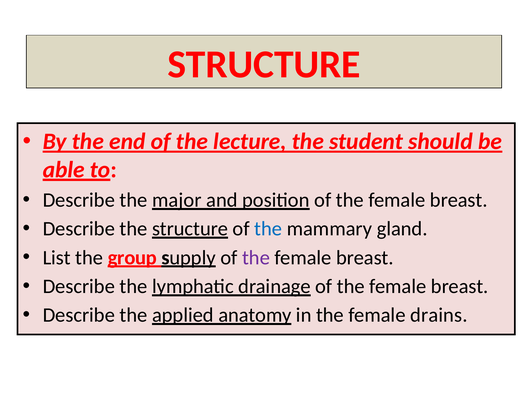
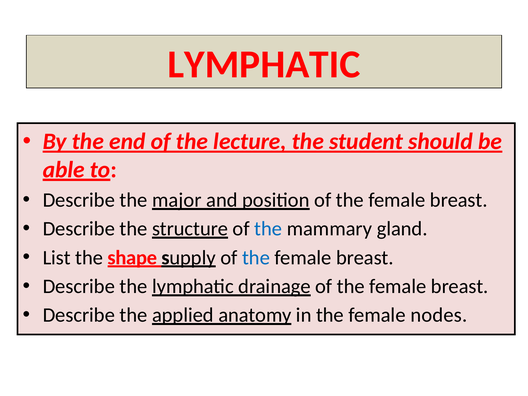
STRUCTURE: STRUCTURE -> LYMPHATIC (264, 64)
group: group -> shape (132, 258)
the colour: purple -> blue (256, 258)
drains: drains -> nodes (439, 315)
